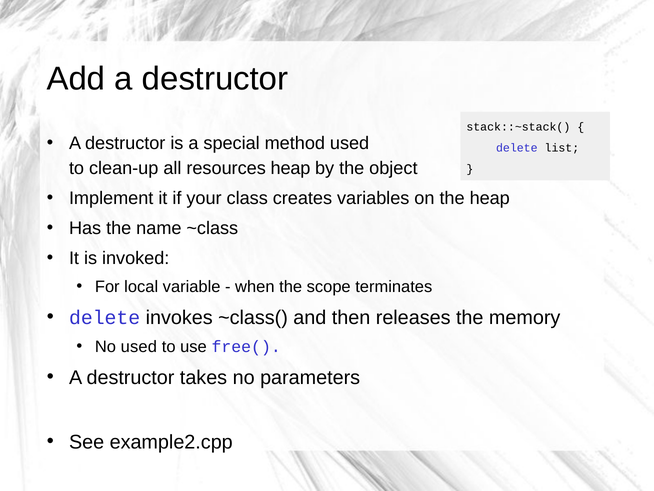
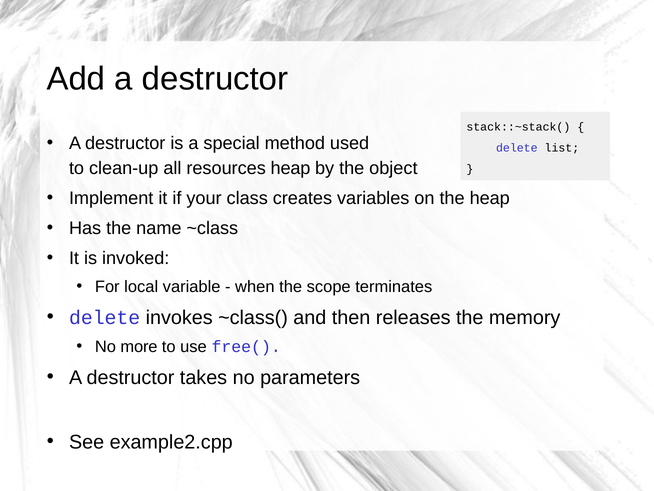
No used: used -> more (139, 347)
